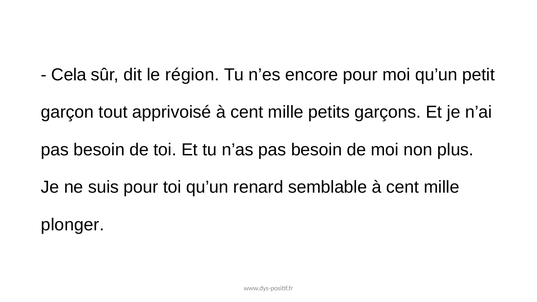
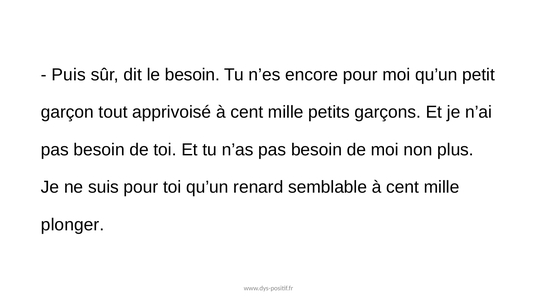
Cela: Cela -> Puis (69, 75)
le région: région -> besoin (192, 75)
